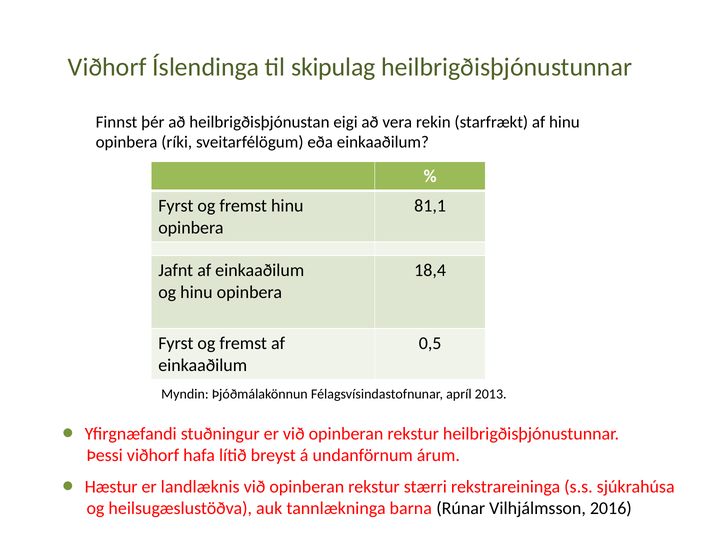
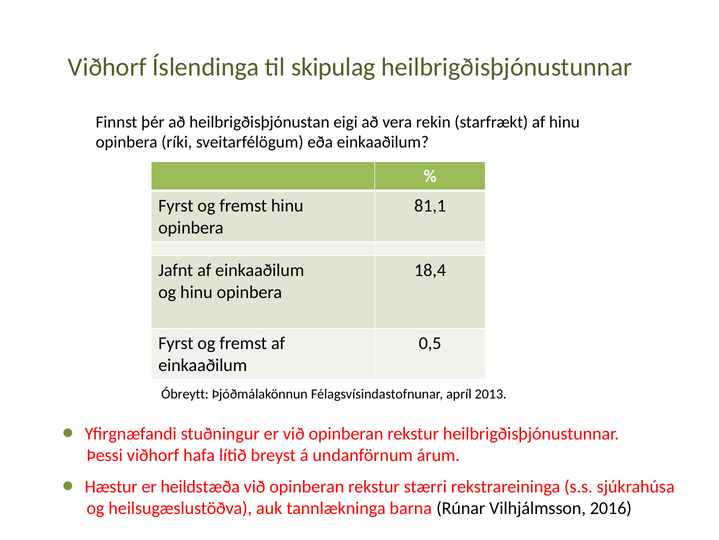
Myndin: Myndin -> Óbreytt (185, 394)
landlæknis: landlæknis -> heildstæða (200, 486)
